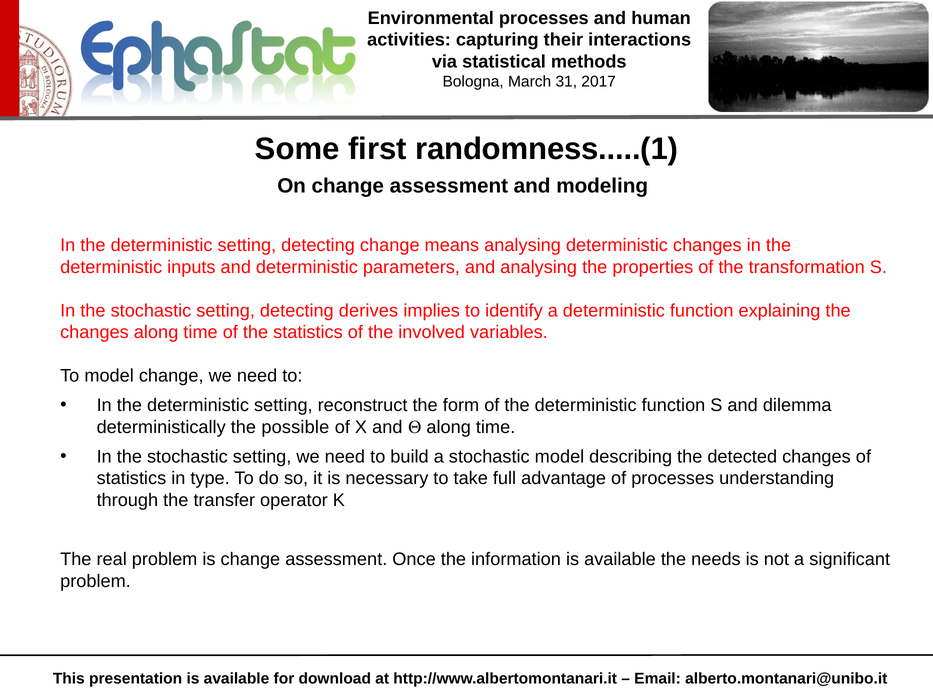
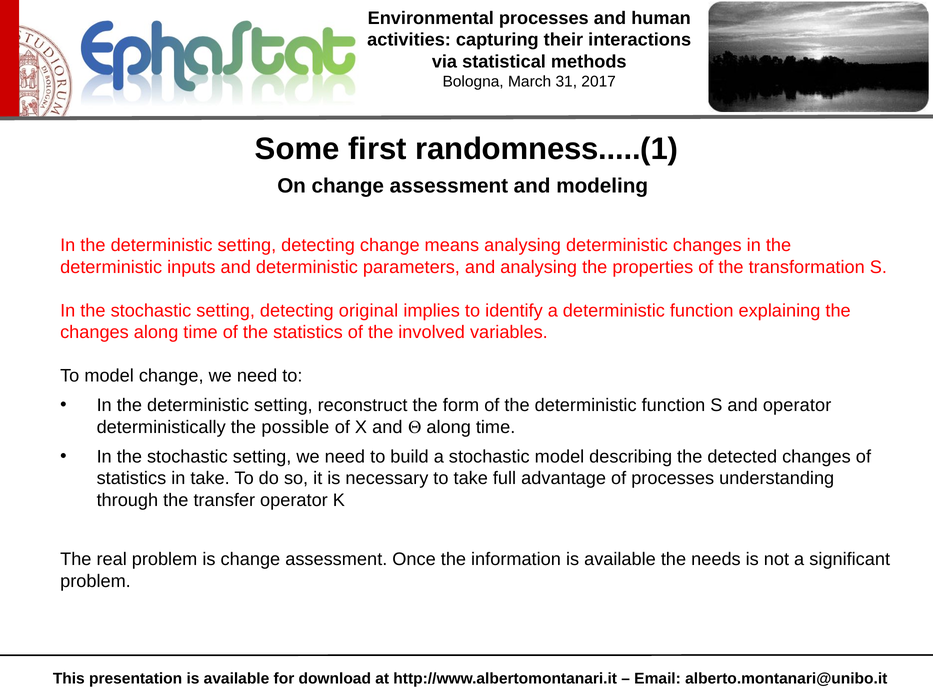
derives: derives -> original (369, 311)
and dilemma: dilemma -> operator (797, 406)
in type: type -> take (210, 479)
